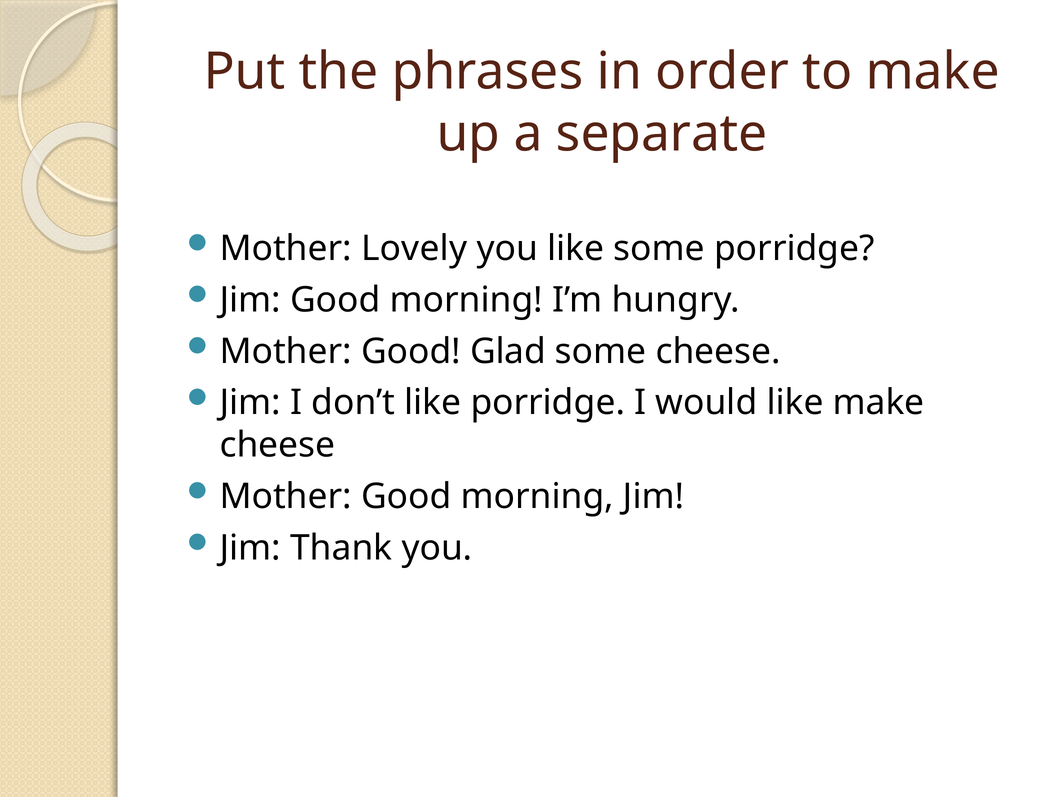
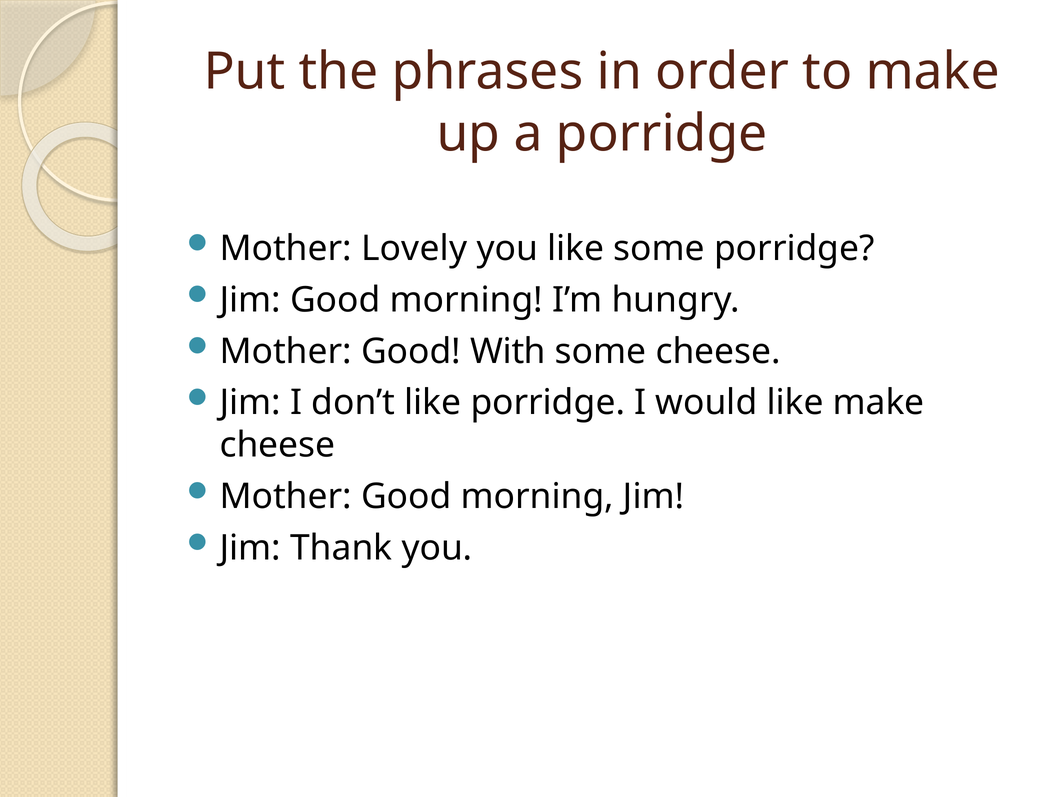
a separate: separate -> porridge (662, 134)
Glad: Glad -> With (508, 351)
